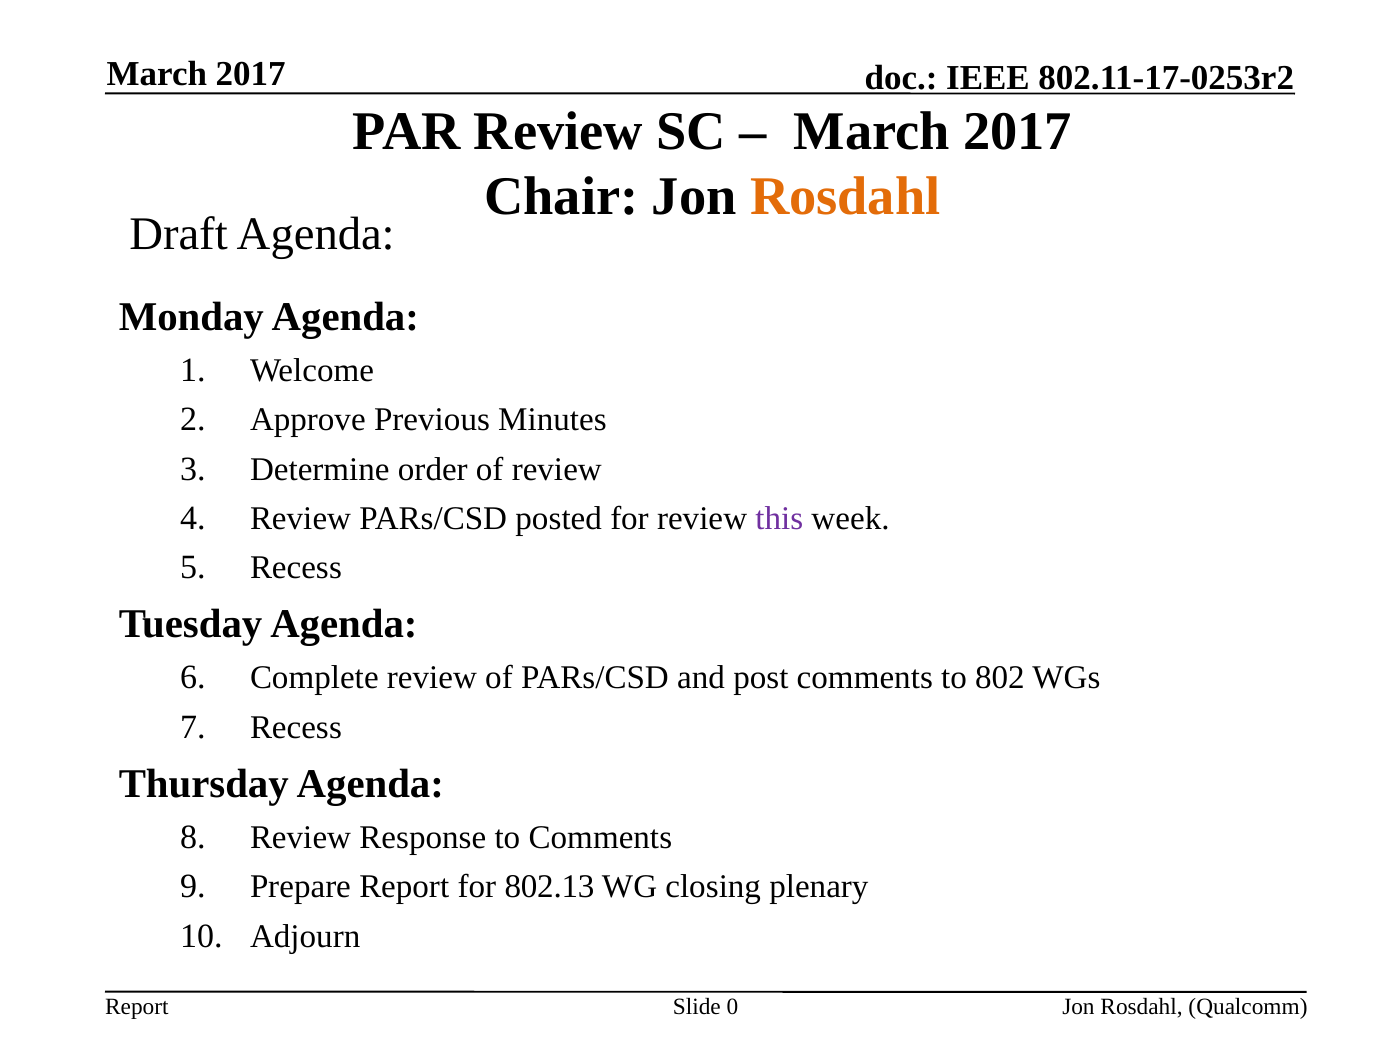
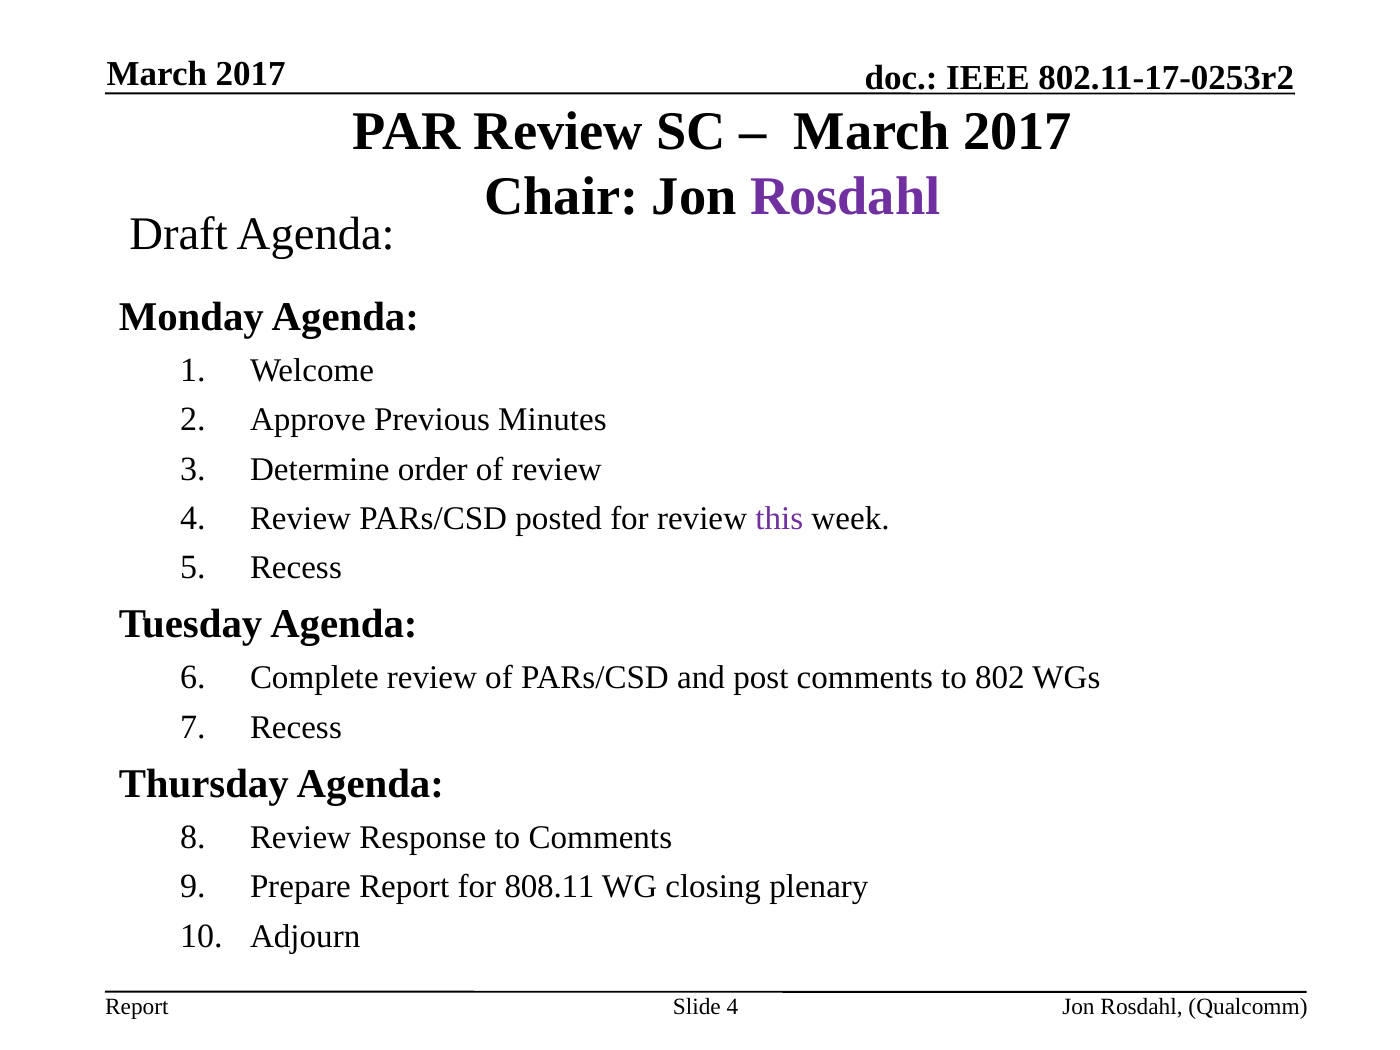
Rosdahl colour: orange -> purple (845, 197)
802.13: 802.13 -> 808.11 (550, 887)
Slide 0: 0 -> 4 (733, 1007)
